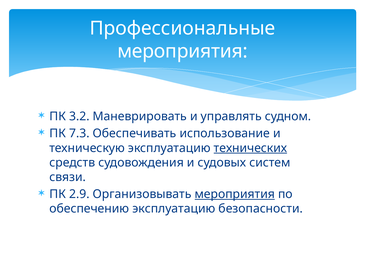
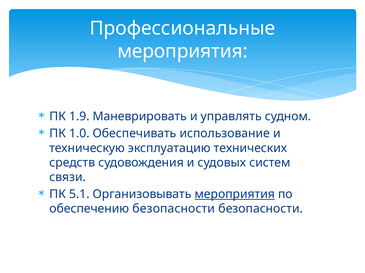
3.2: 3.2 -> 1.9 (79, 117)
7.3: 7.3 -> 1.0 (79, 134)
технических underline: present -> none (250, 148)
2.9: 2.9 -> 5.1 (79, 195)
обеспечению эксплуатацию: эксплуатацию -> безопасности (174, 209)
